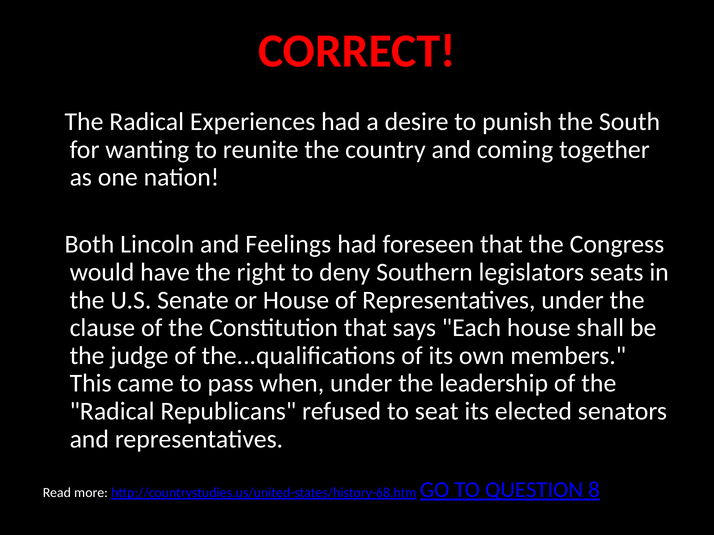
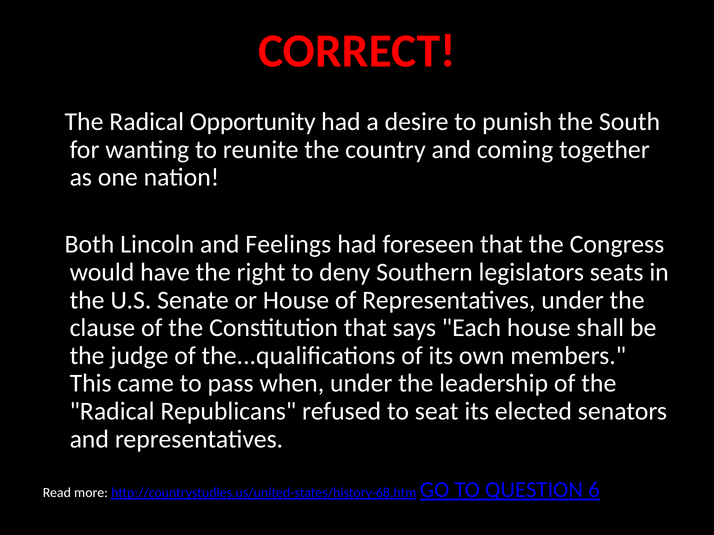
Experiences: Experiences -> Opportunity (253, 122)
8: 8 -> 6 (594, 490)
